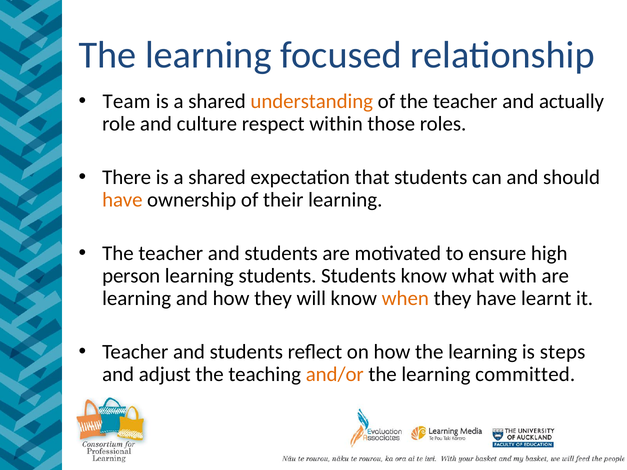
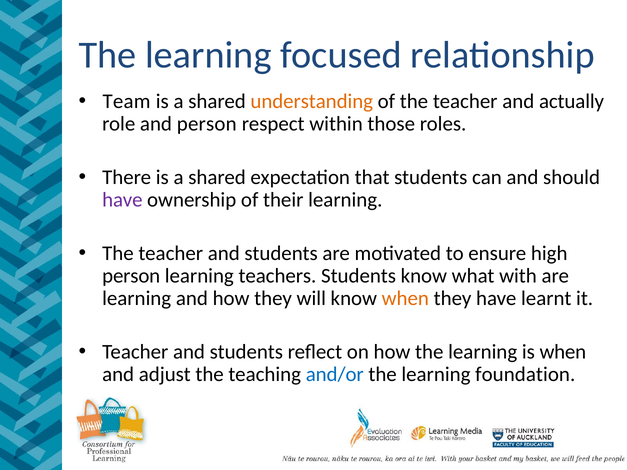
and culture: culture -> person (207, 124)
have colour: orange -> purple (122, 200)
learning students: students -> teachers (277, 276)
is steps: steps -> when (563, 352)
and/or colour: orange -> blue (335, 374)
committed: committed -> foundation (525, 374)
